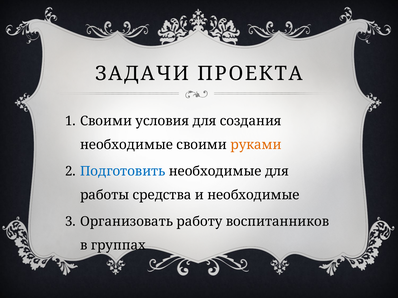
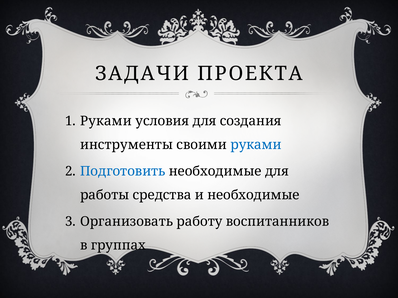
Своими: Своими -> Руками (106, 121)
необходимые: необходимые -> инструменты (126, 145)
руками colour: orange -> blue (256, 145)
